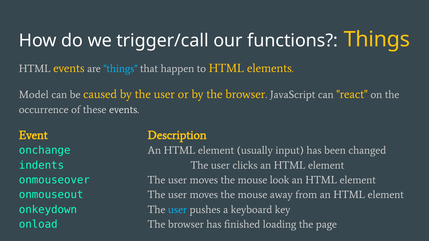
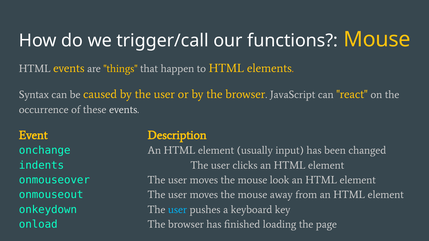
functions Things: Things -> Mouse (377, 40)
things colour: light blue -> yellow (120, 69)
Model: Model -> Syntax (34, 95)
